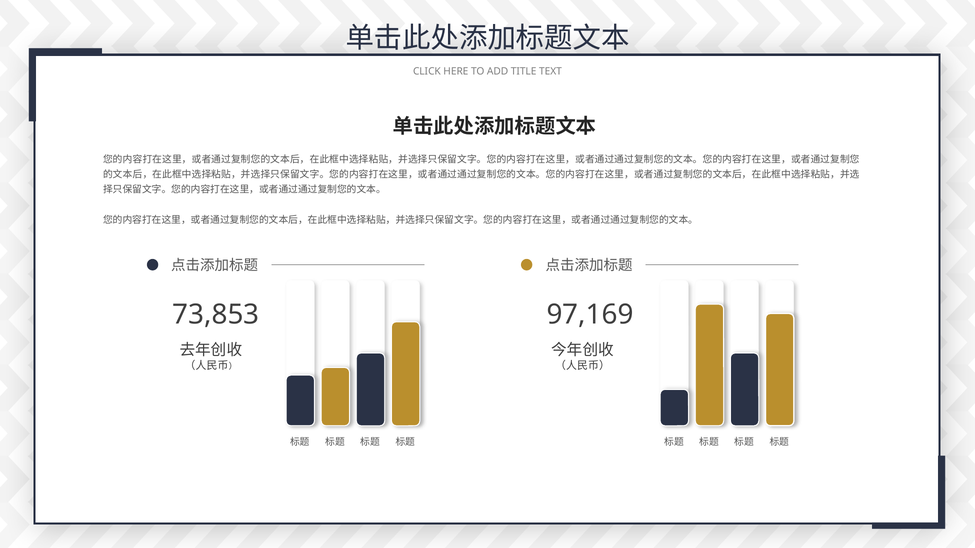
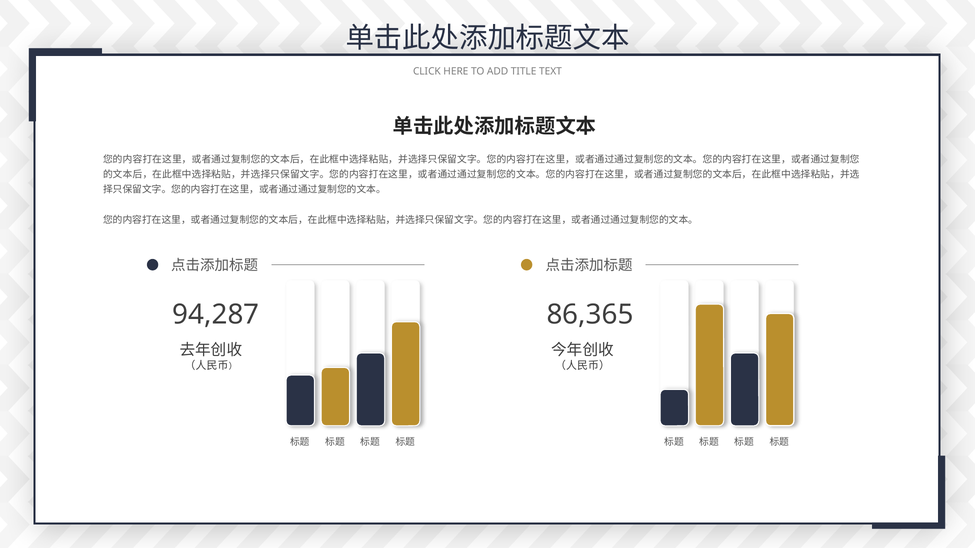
73,853: 73,853 -> 94,287 (216, 315)
97,169: 97,169 -> 86,365 (590, 315)
